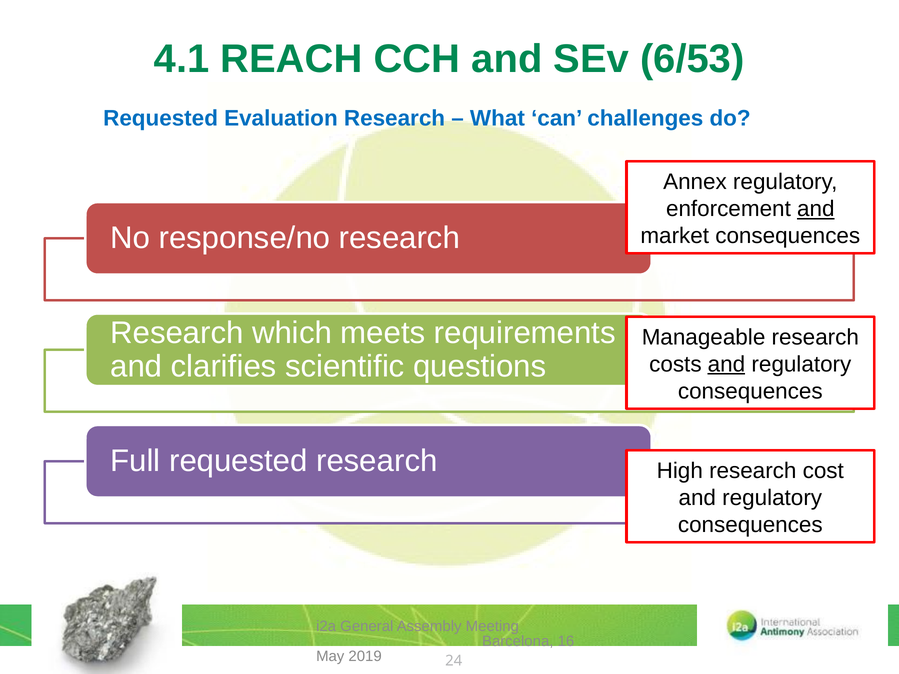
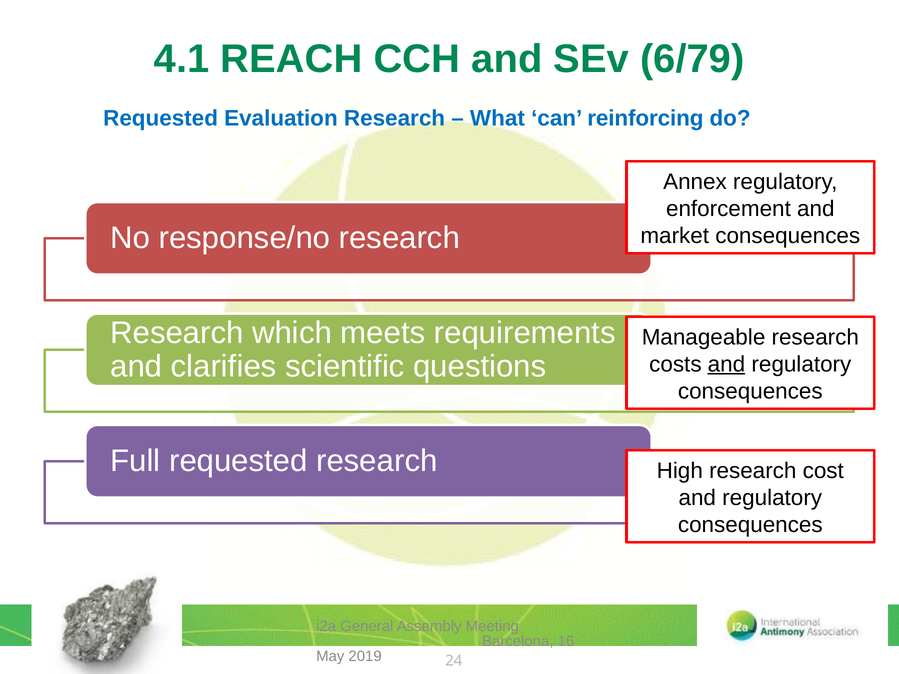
6/53: 6/53 -> 6/79 (692, 59)
challenges: challenges -> reinforcing (645, 118)
and underline: present -> none (816, 209)
